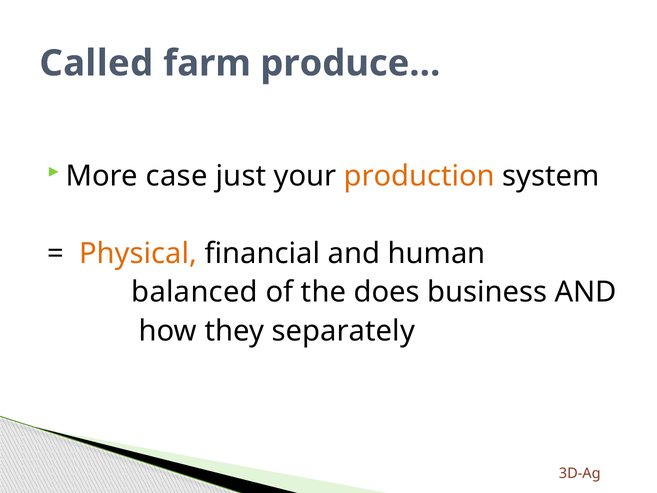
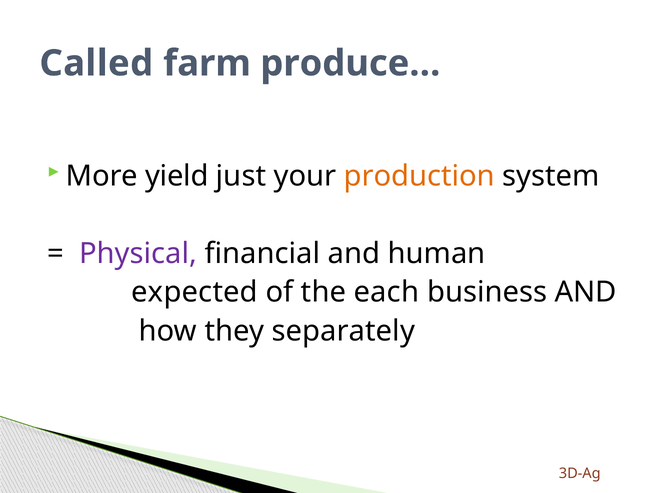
case: case -> yield (177, 176)
Physical colour: orange -> purple (138, 253)
balanced: balanced -> expected (195, 292)
does: does -> each (386, 292)
